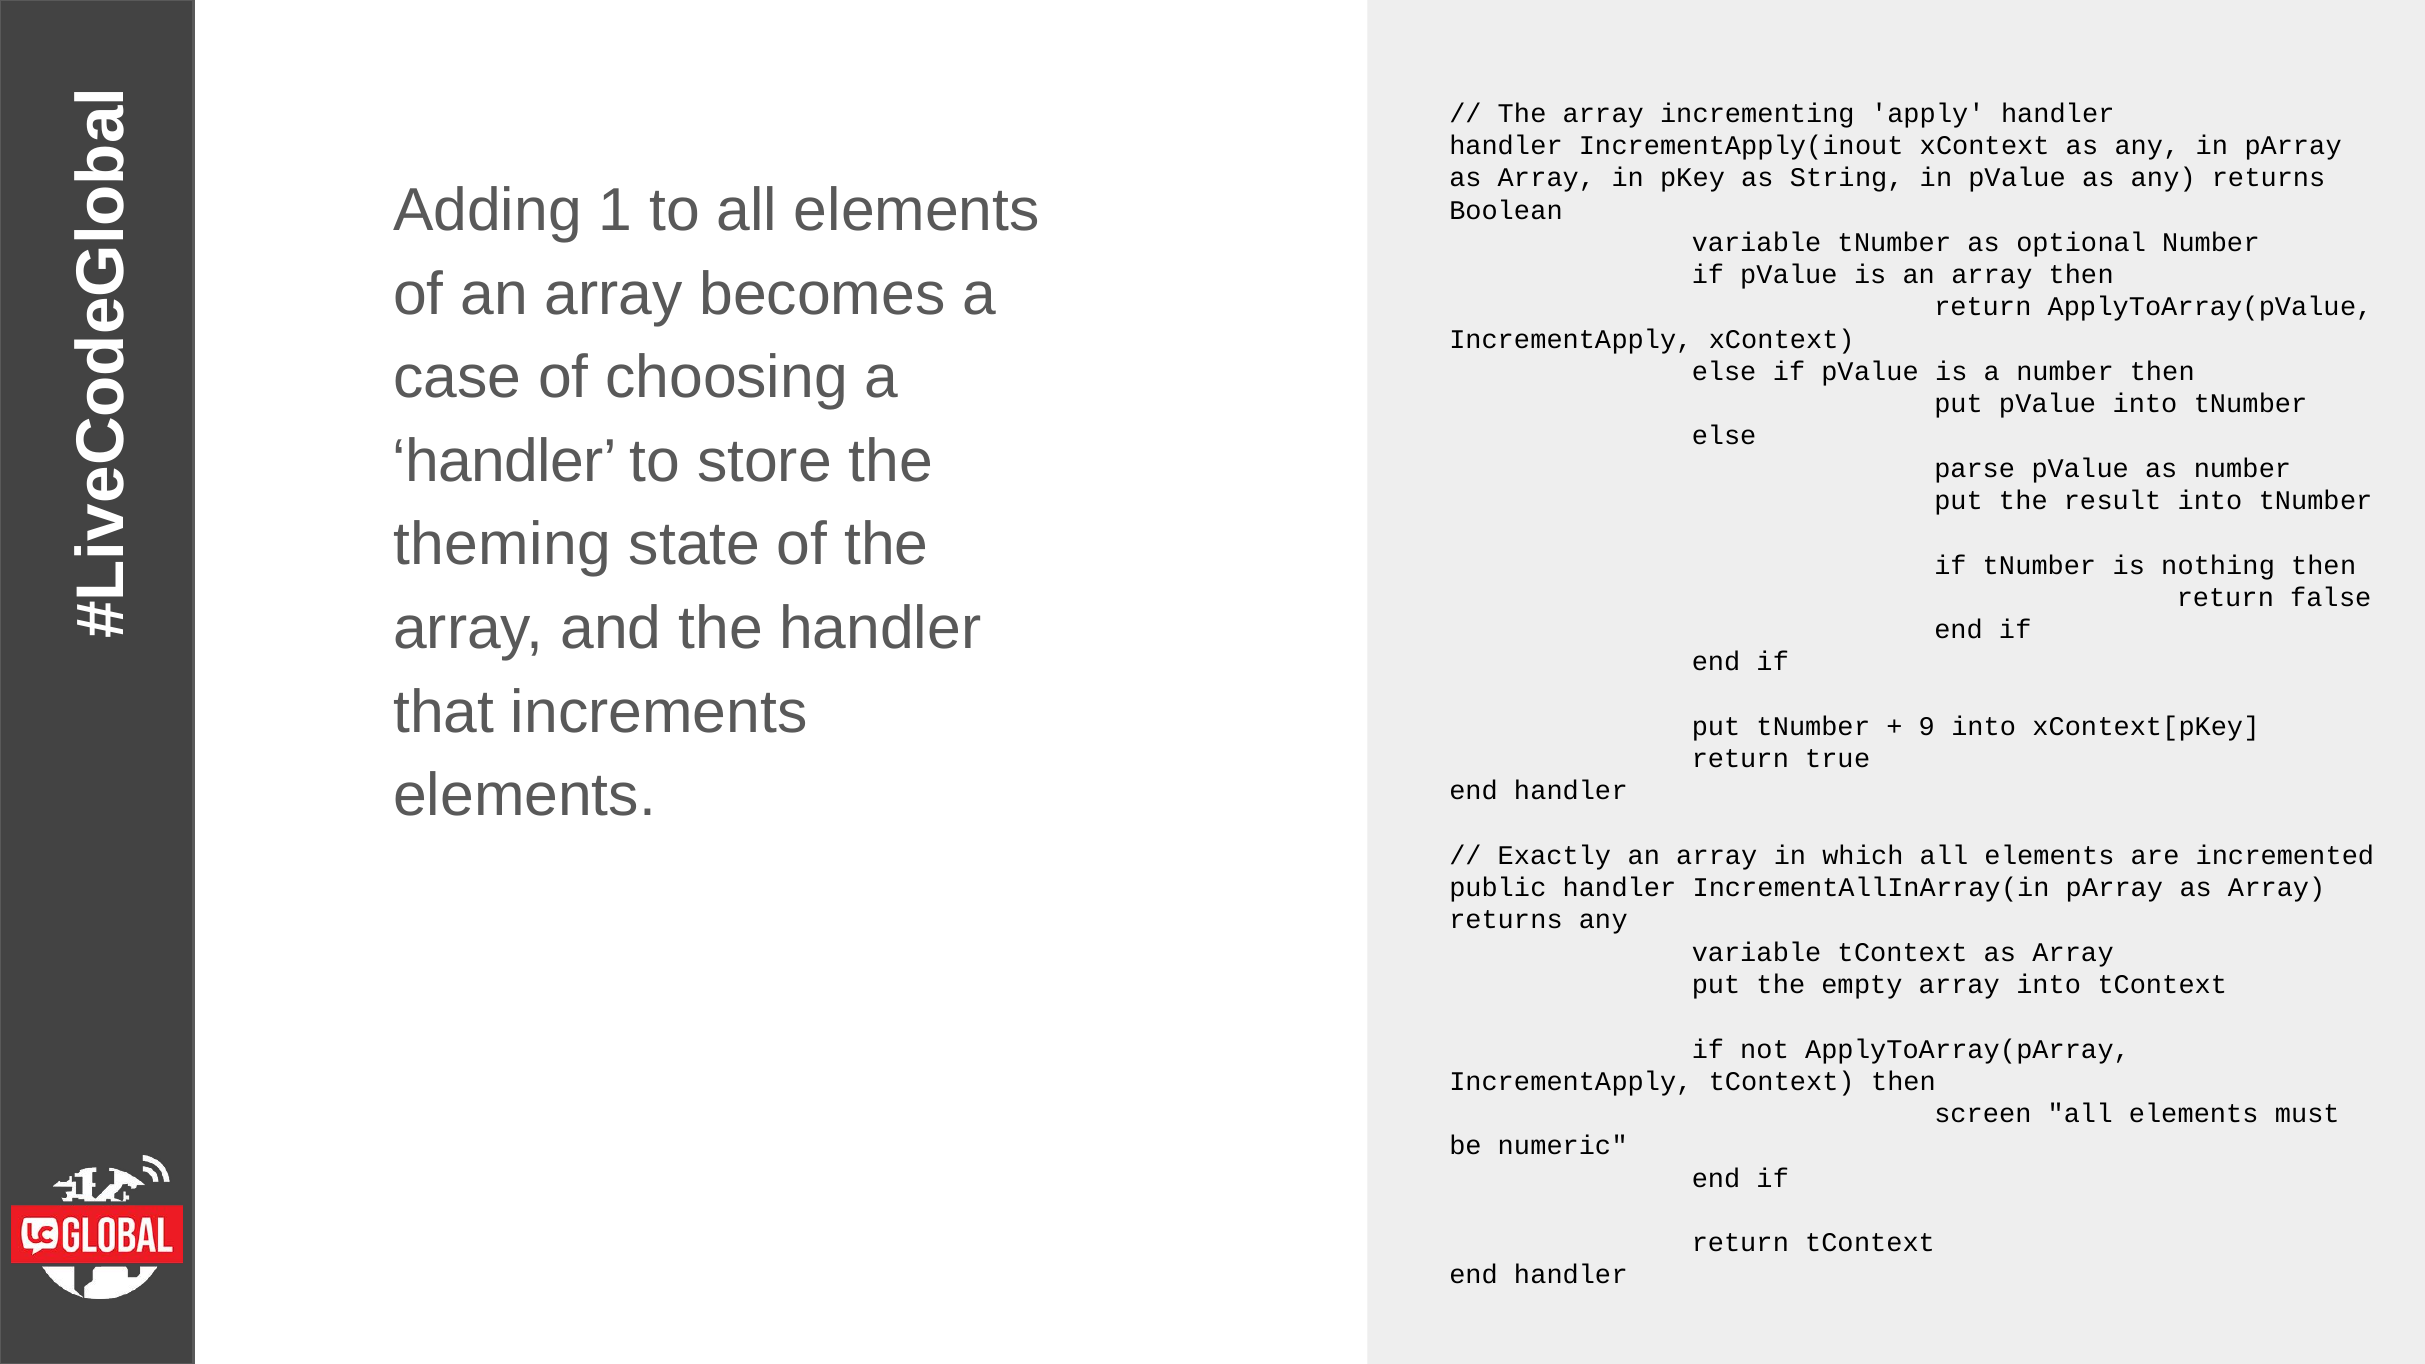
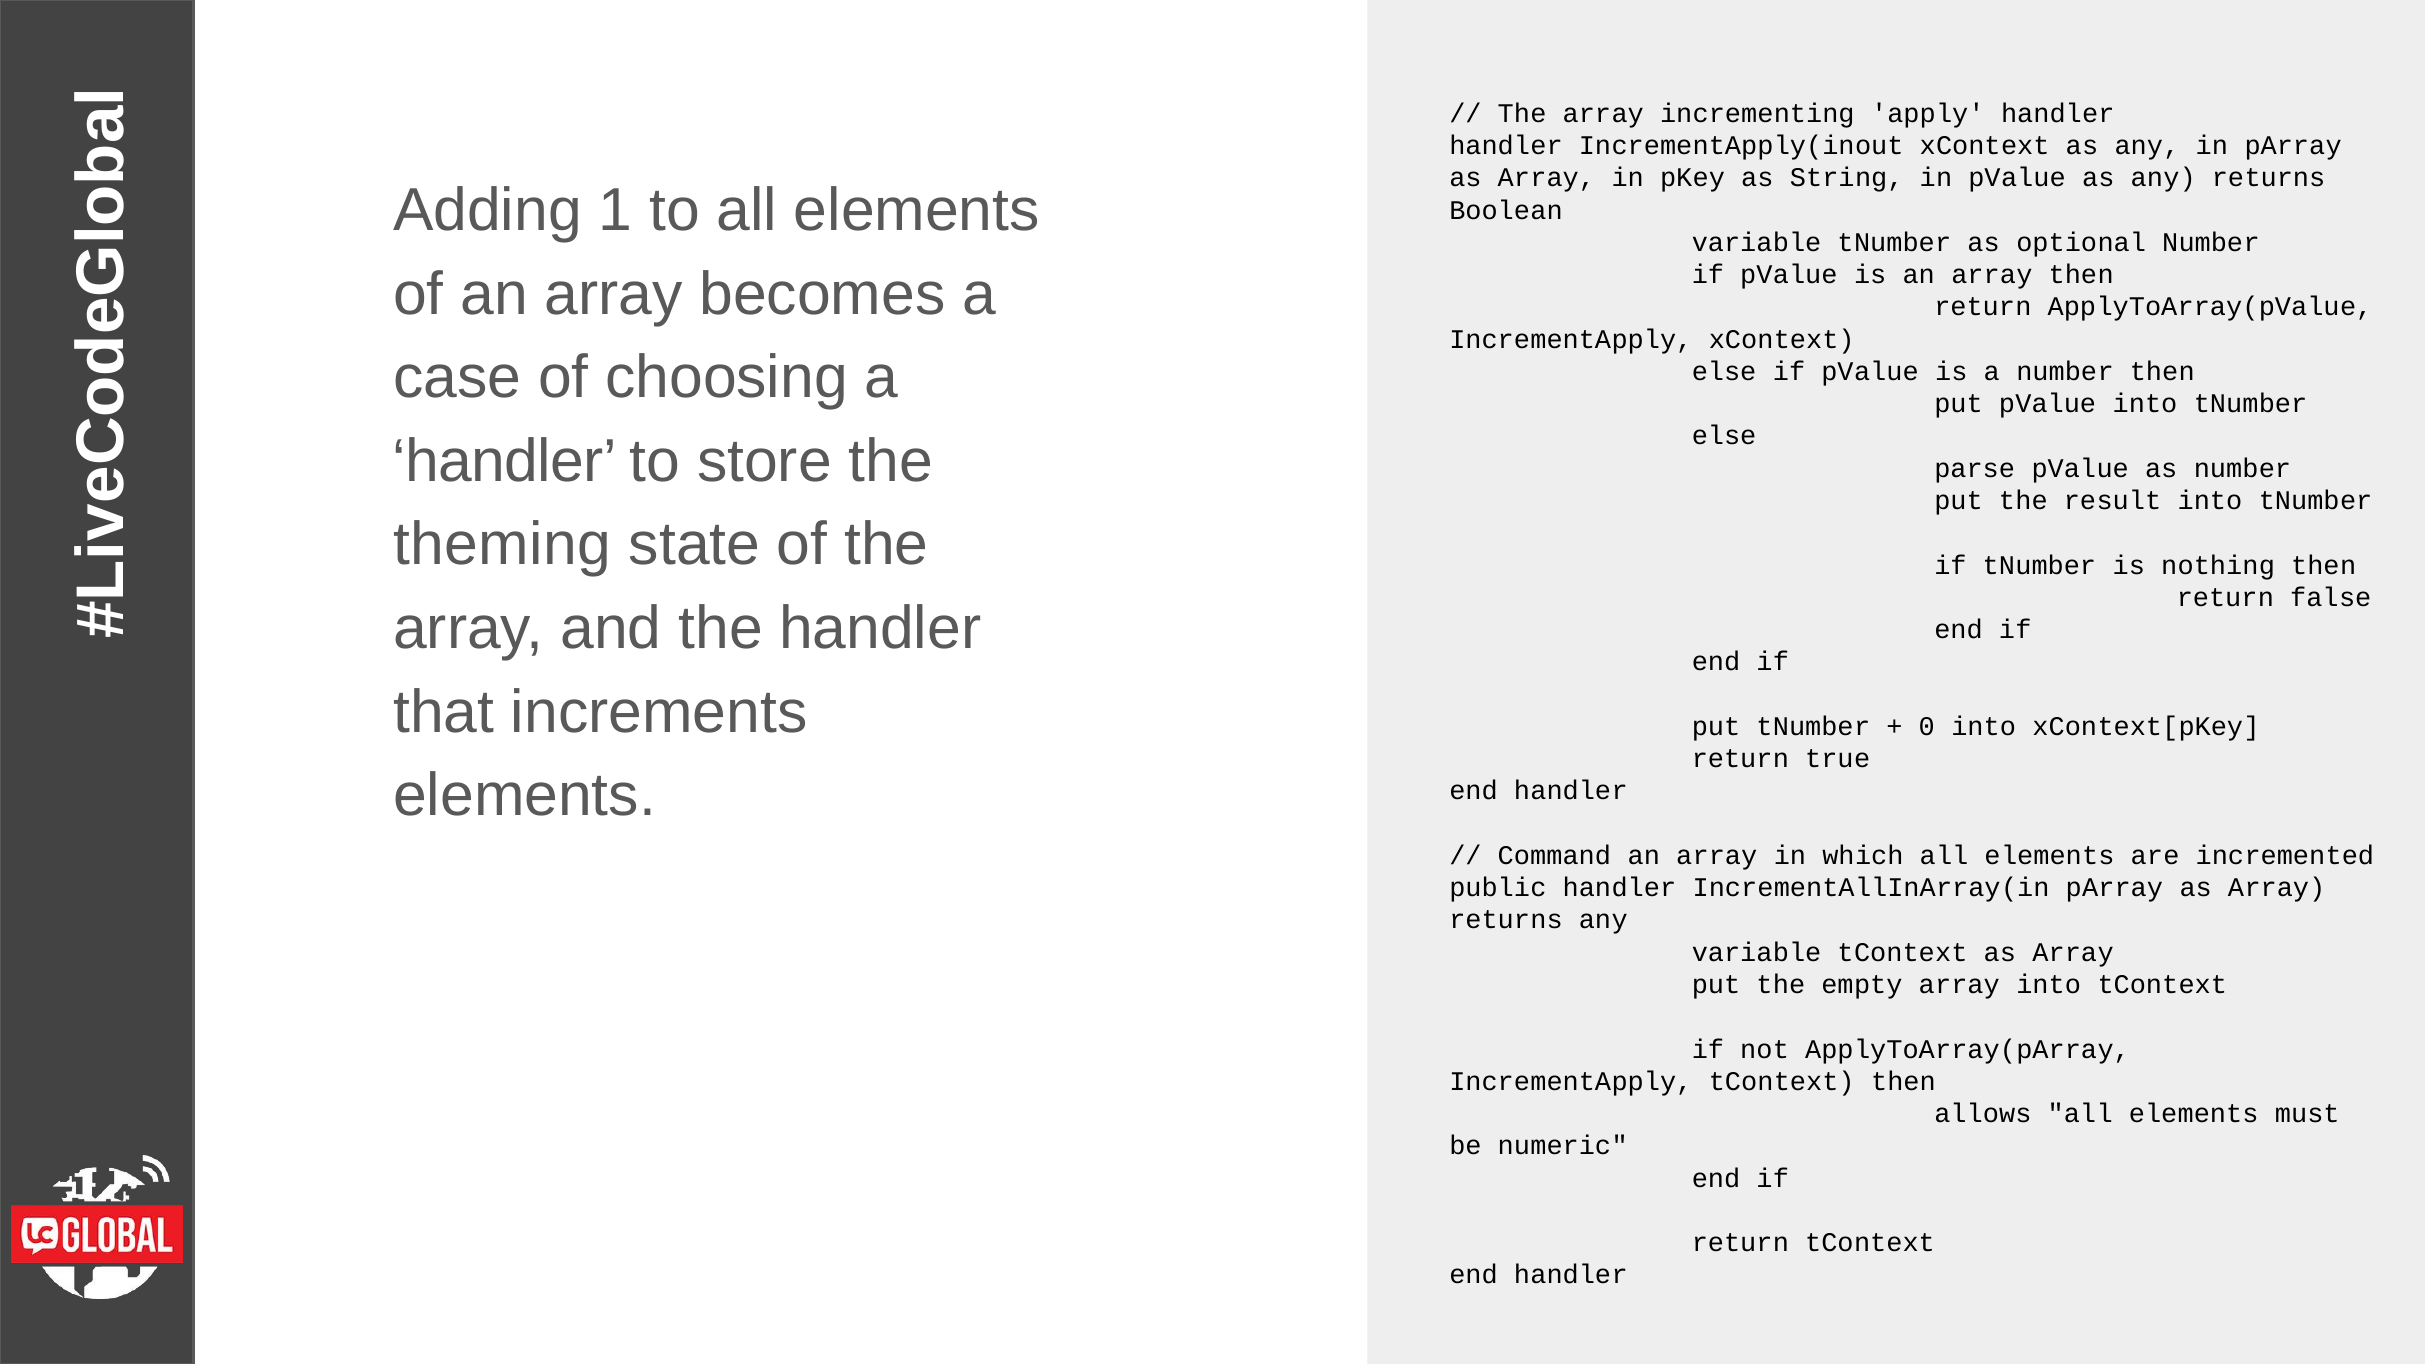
9: 9 -> 0 (1927, 727)
Exactly: Exactly -> Command (1554, 856)
screen: screen -> allows (1983, 1114)
